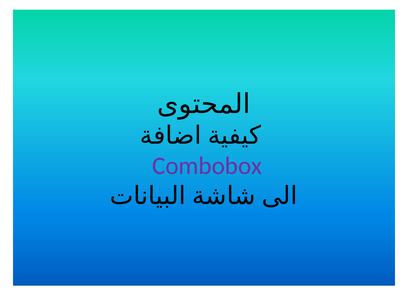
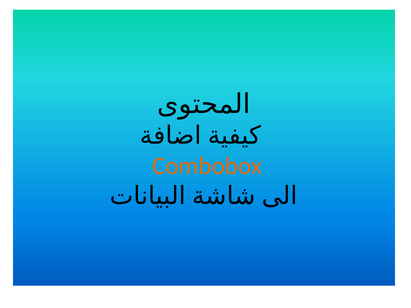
Combobox colour: purple -> orange (207, 166)
